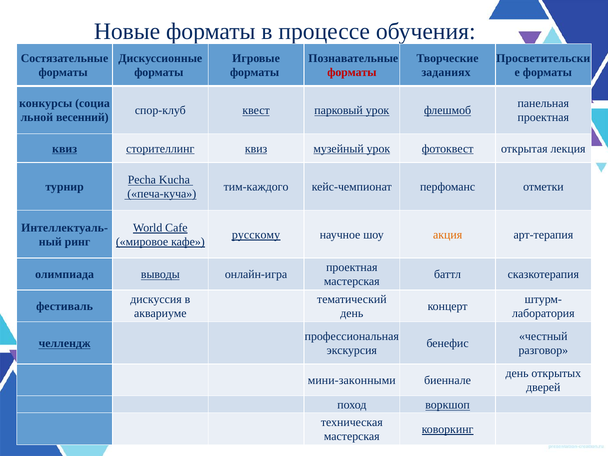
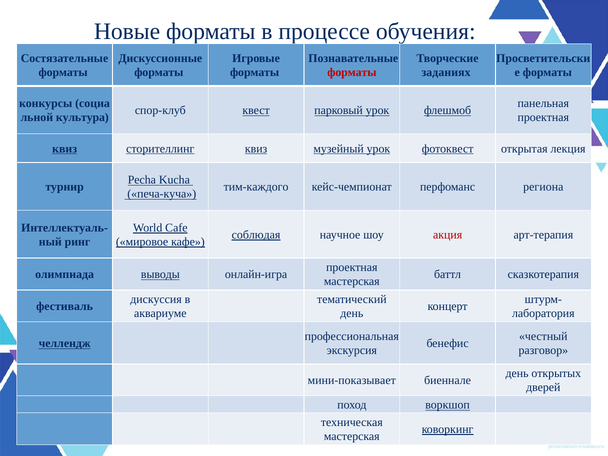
весенний: весенний -> культура (82, 117)
отметки: отметки -> региона (543, 187)
русскому: русскому -> соблюдая (256, 235)
акция colour: orange -> red (448, 235)
мини-законными: мини-законными -> мини-показывает (352, 380)
